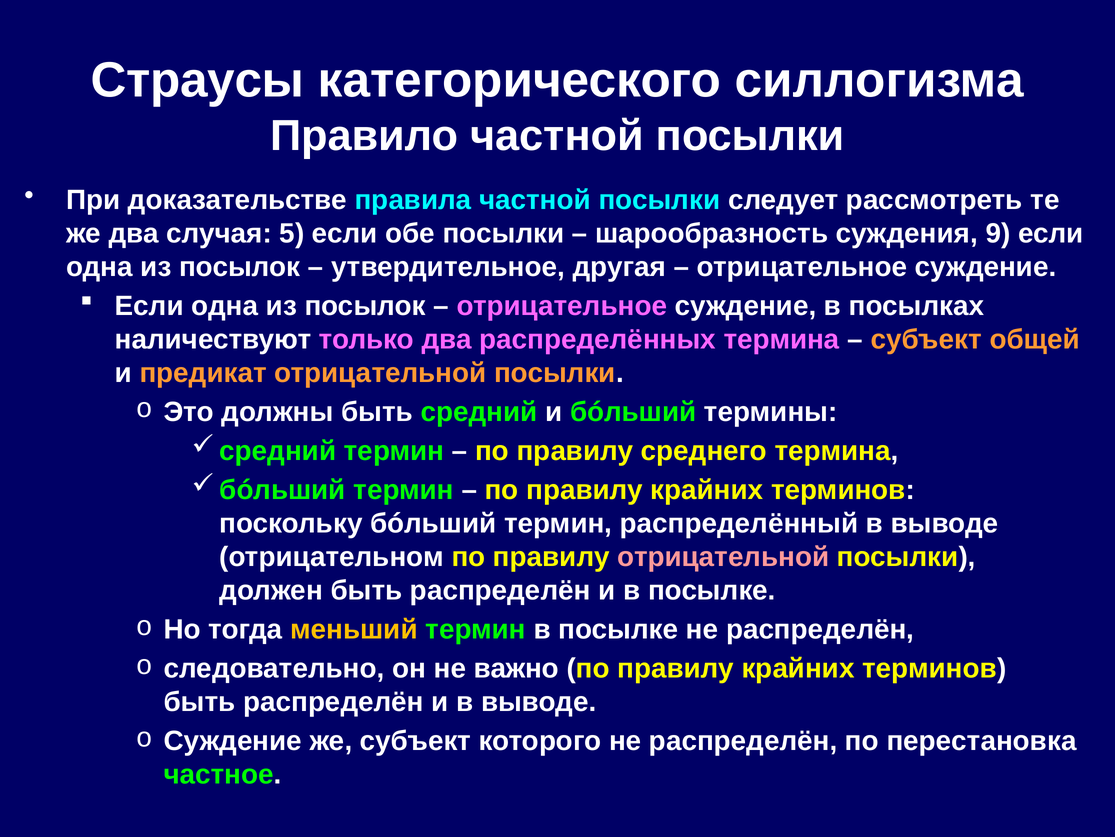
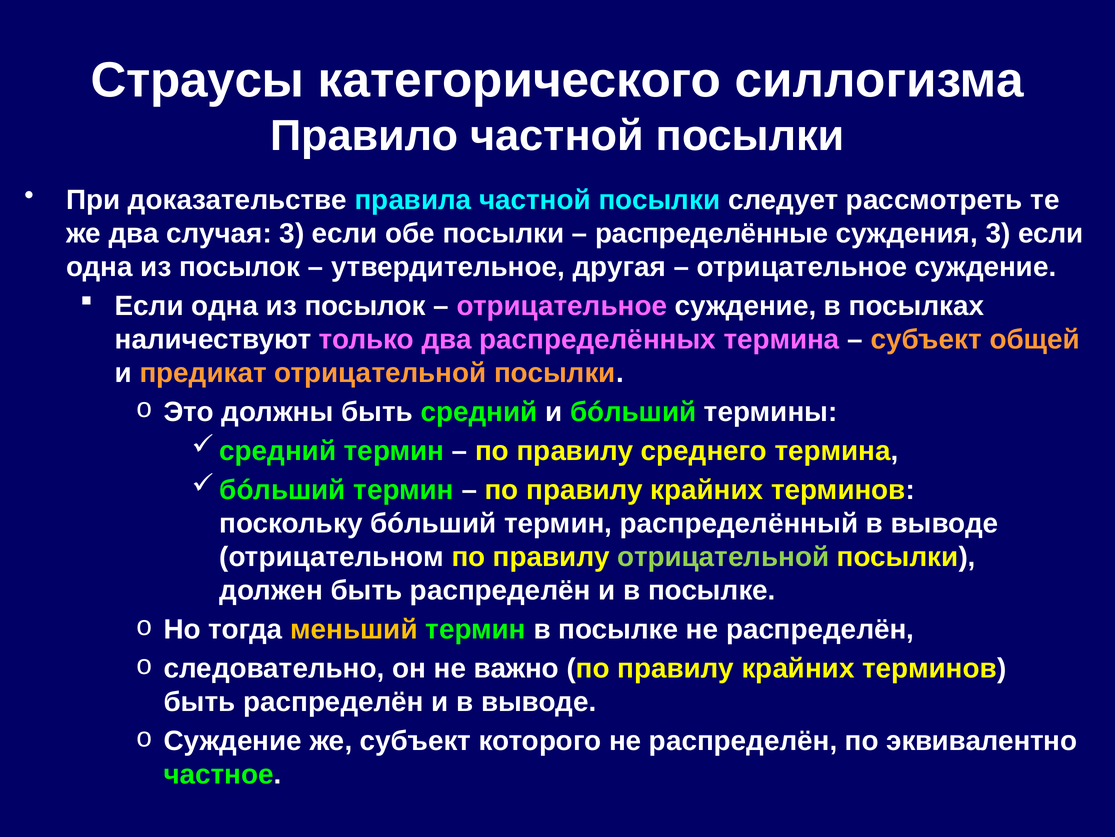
случая 5: 5 -> 3 (292, 233)
шарообразность: шарообразность -> распределённые (712, 233)
суждения 9: 9 -> 3 (998, 233)
отрицательной colour: pink -> light green (723, 557)
перестановка: перестановка -> эквивалентно (982, 741)
